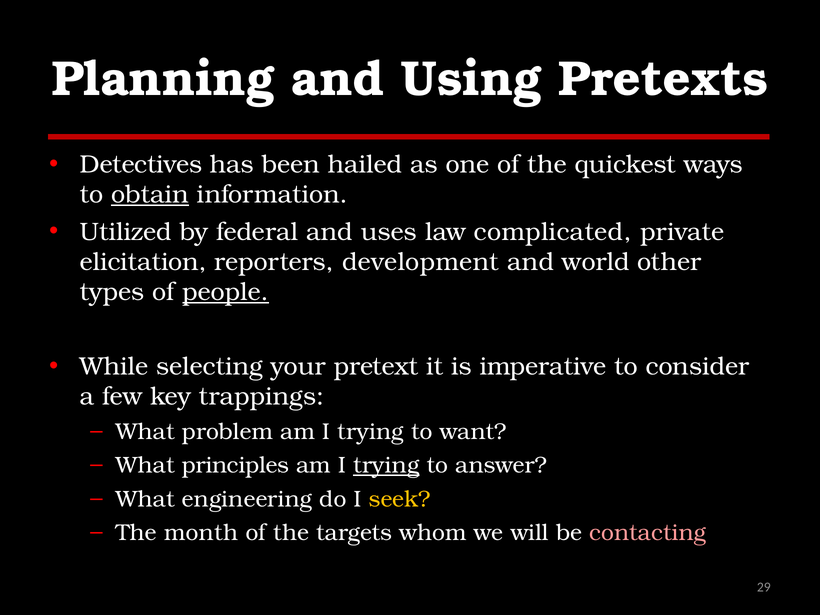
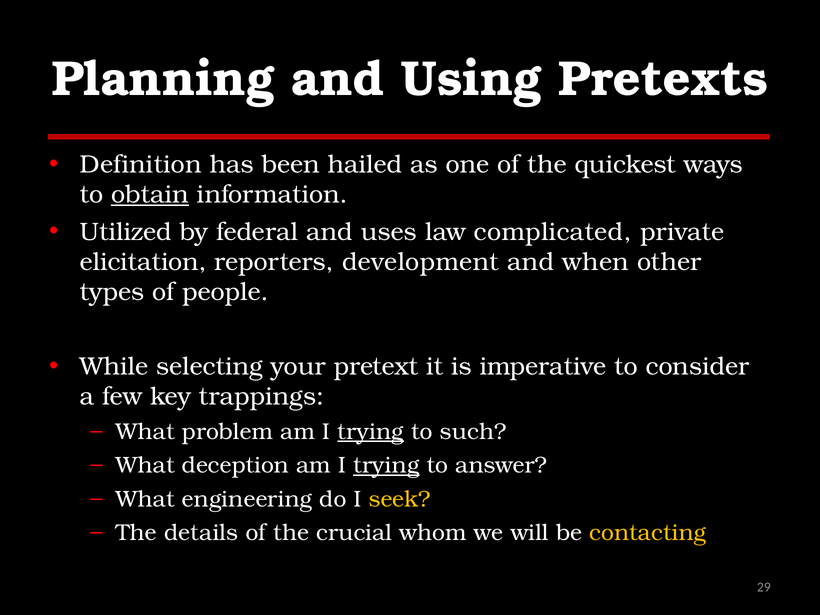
Detectives: Detectives -> Definition (141, 164)
world: world -> when (596, 262)
people underline: present -> none (226, 292)
trying underline: none -> present (371, 432)
want: want -> such (473, 432)
principles: principles -> deception (235, 465)
month: month -> details (201, 533)
targets: targets -> crucial (354, 533)
contacting colour: pink -> yellow (648, 533)
